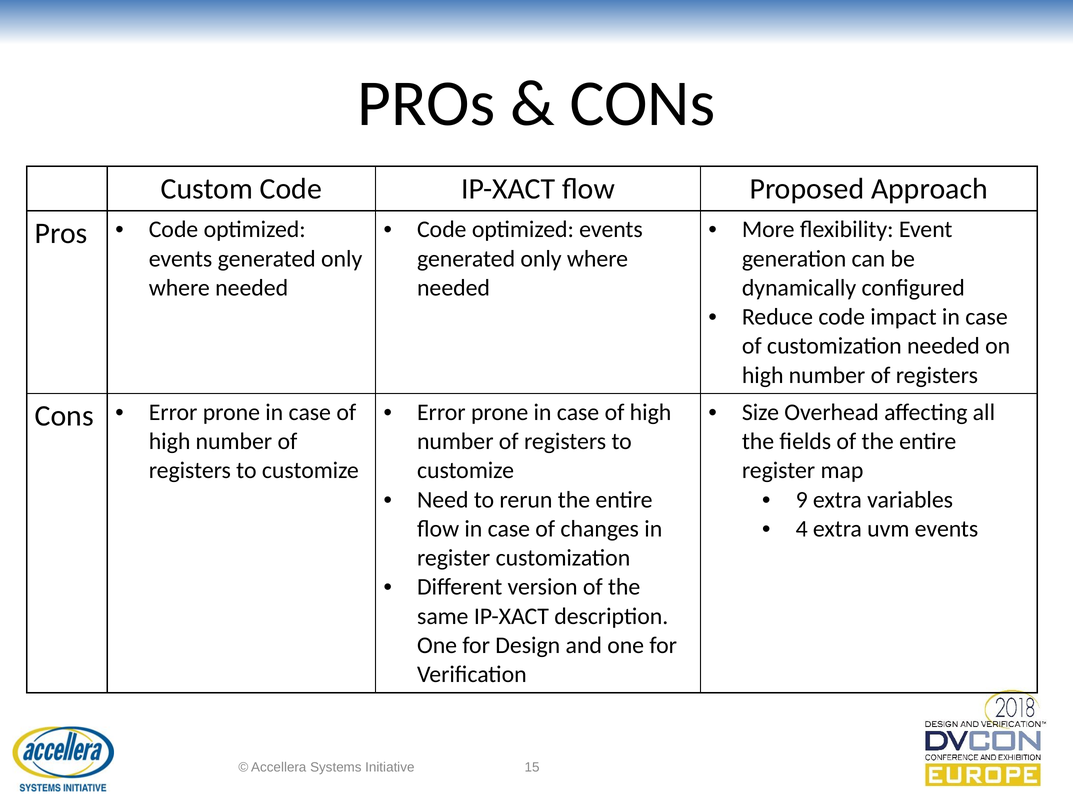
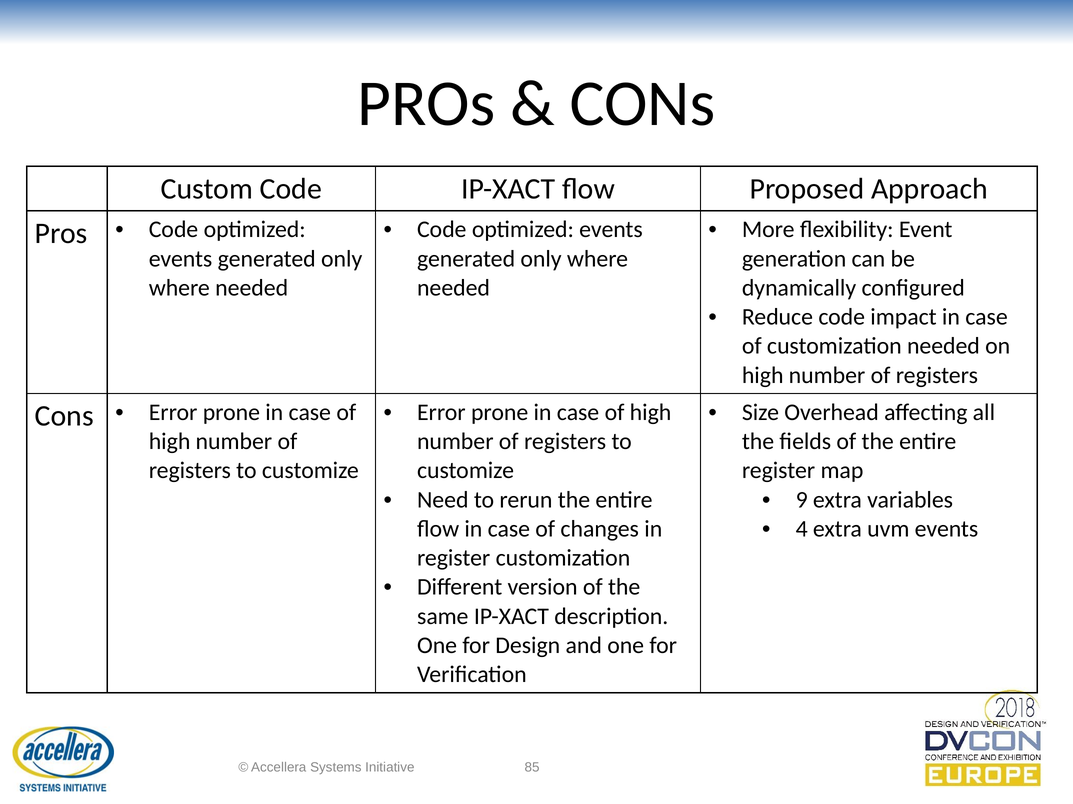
15: 15 -> 85 (532, 768)
